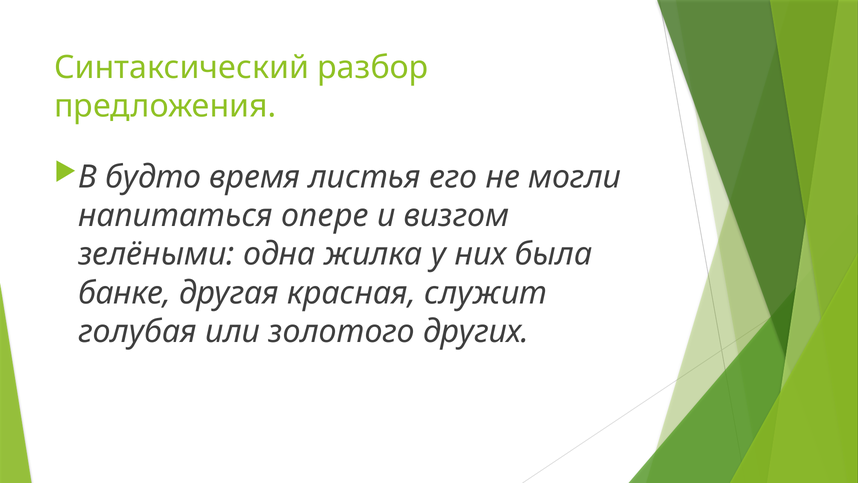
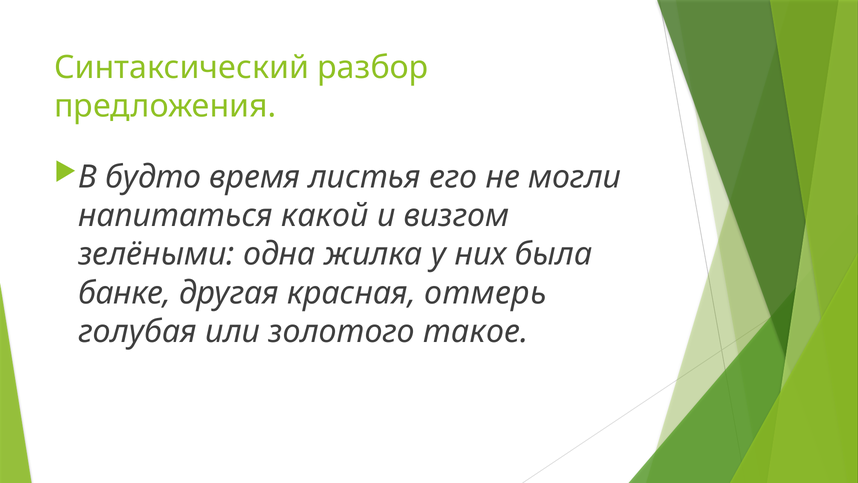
опере: опере -> какой (325, 215)
служит: служит -> отмерь (486, 293)
других: других -> такое (476, 331)
